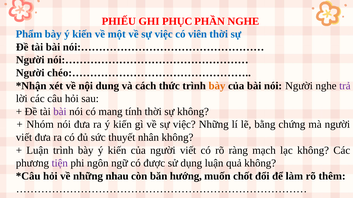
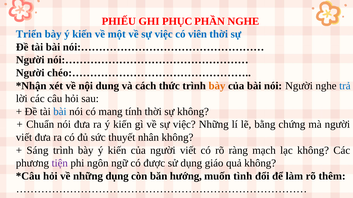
Phẩm: Phẩm -> Triển (29, 34)
trả colour: purple -> blue (345, 86)
bài colour: purple -> blue (60, 112)
Nhóm: Nhóm -> Chuẩn (40, 125)
Luận: Luận -> Sáng (37, 151)
dụng luận: luận -> giáo (214, 164)
những nhau: nhau -> dụng (117, 177)
chốt: chốt -> tình (243, 177)
